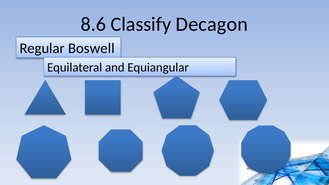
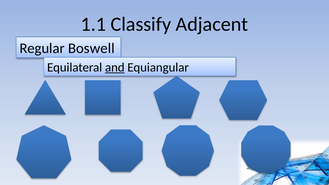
8.6: 8.6 -> 1.1 (93, 24)
Decagon: Decagon -> Adjacent (212, 24)
and underline: none -> present (115, 67)
